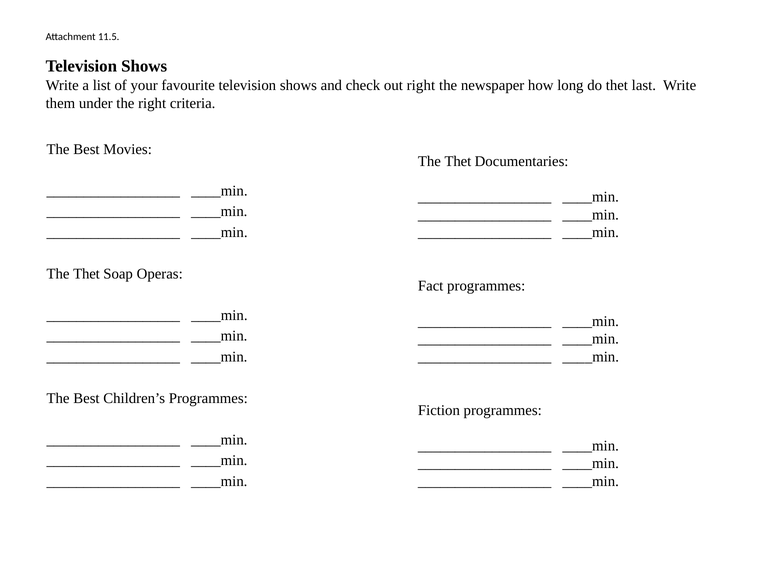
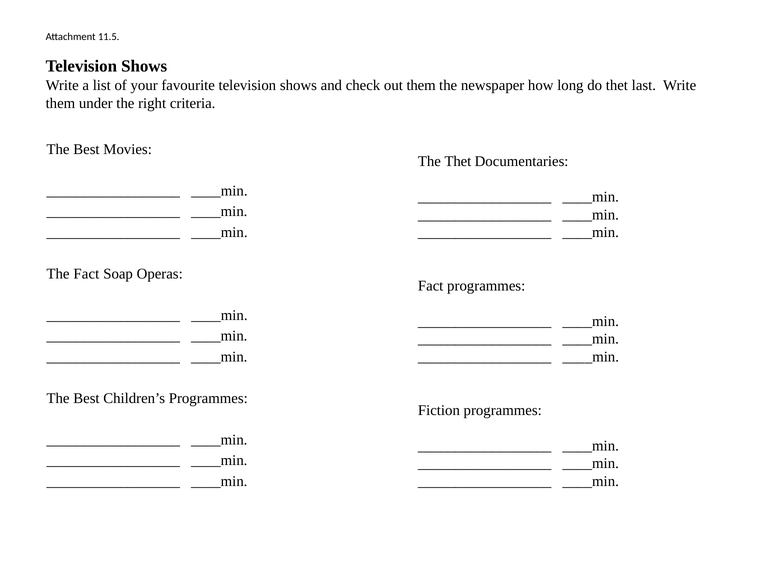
out right: right -> them (421, 85)
Thet: Thet -> Fact (86, 274)
